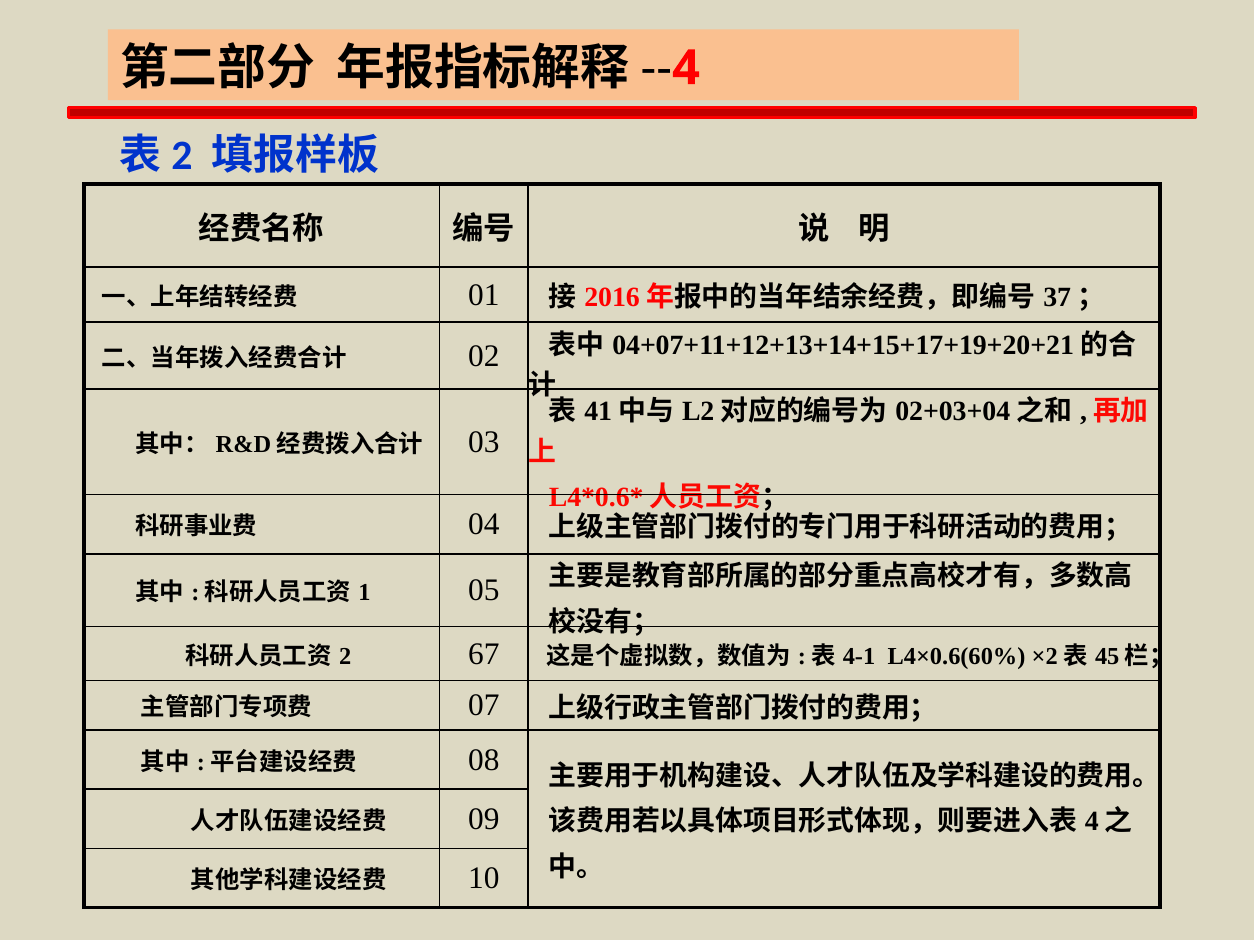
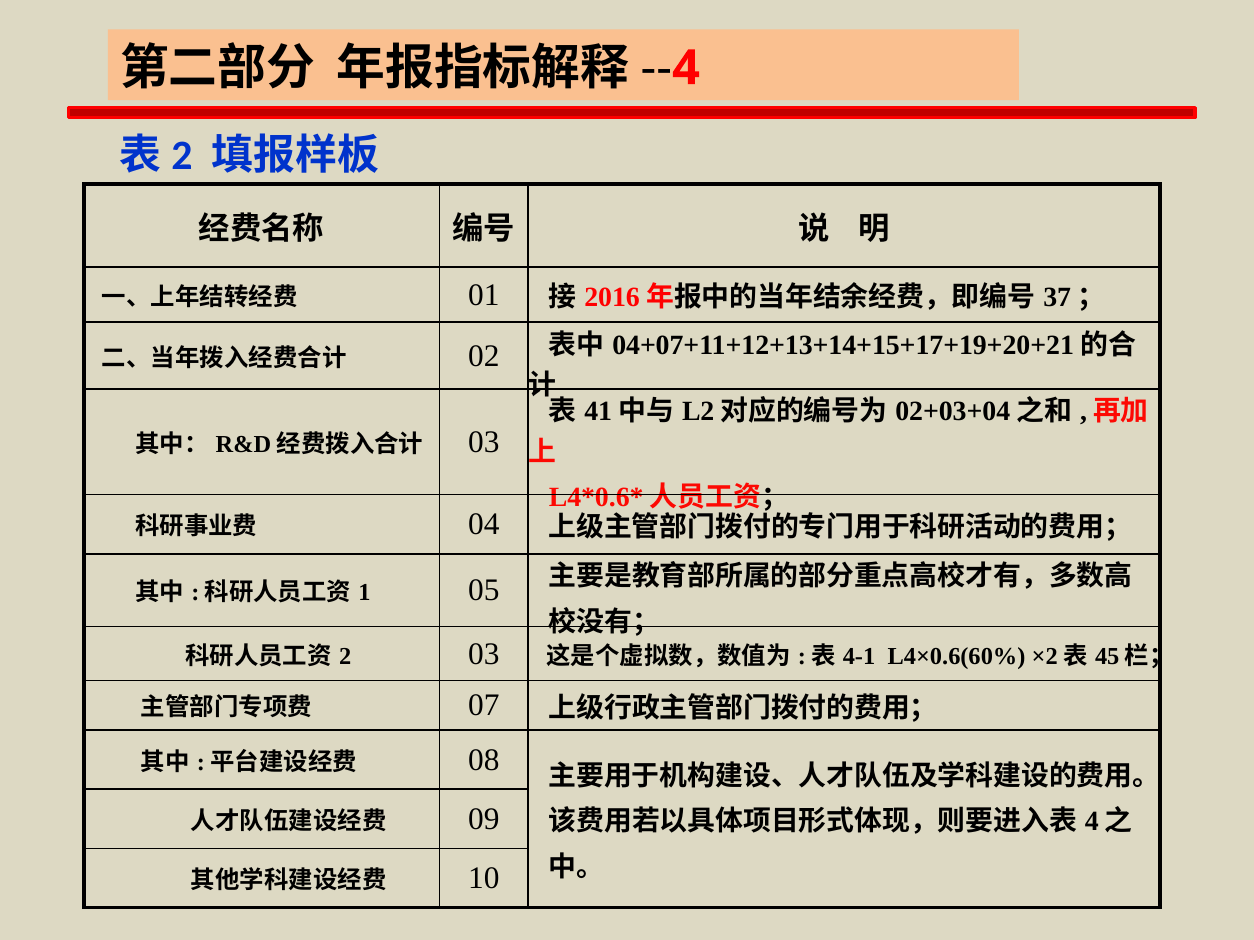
67: 67 -> 03 (484, 654)
